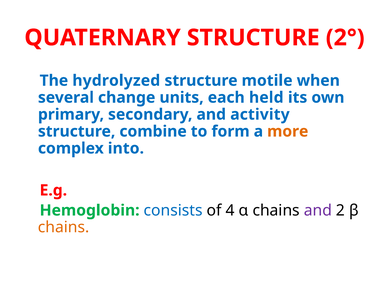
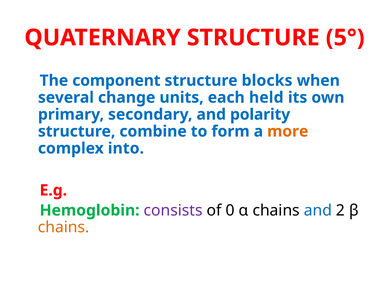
2°: 2° -> 5° (345, 38)
hydrolyzed: hydrolyzed -> component (116, 81)
motile: motile -> blocks (267, 81)
activity: activity -> polarity (260, 114)
consists colour: blue -> purple (173, 210)
4: 4 -> 0 (230, 210)
and colour: purple -> blue (318, 210)
